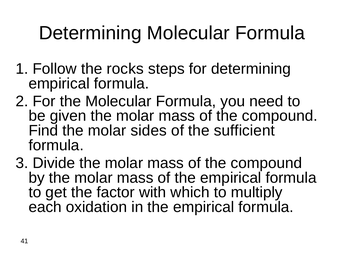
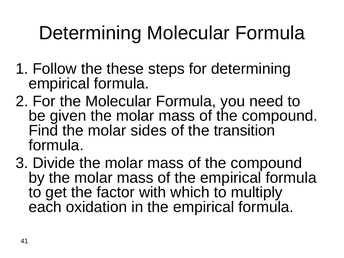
rocks: rocks -> these (125, 69)
sufficient: sufficient -> transition (244, 131)
